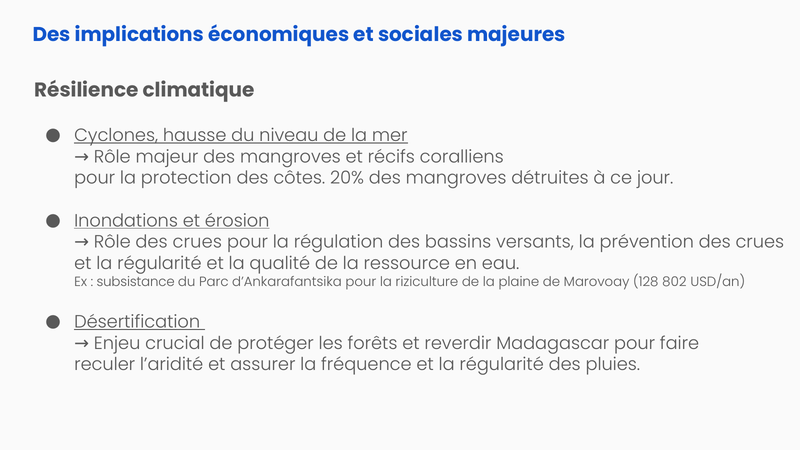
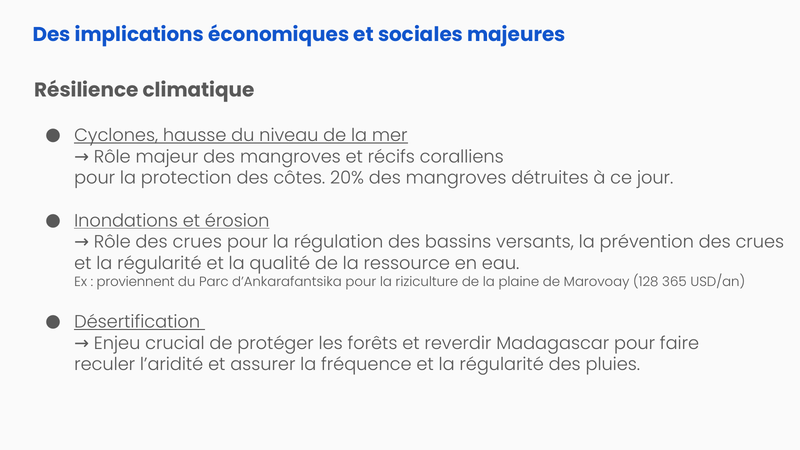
subsistance: subsistance -> proviennent (136, 282)
802: 802 -> 365 (674, 282)
